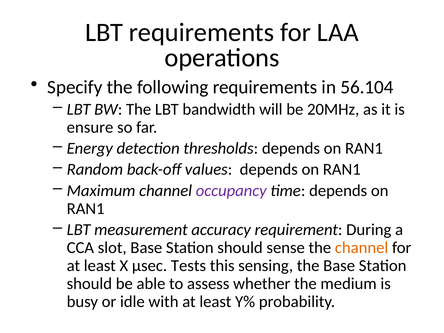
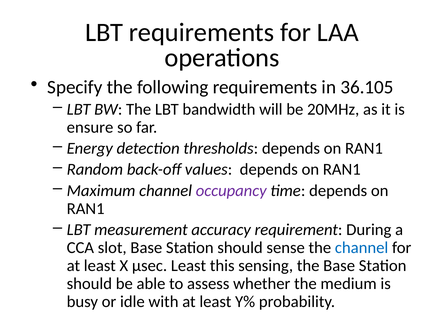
56.104: 56.104 -> 36.105 (367, 87)
channel colour: orange -> blue (362, 248)
µsec Tests: Tests -> Least (189, 266)
